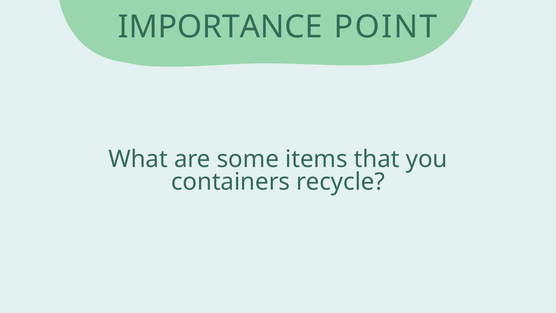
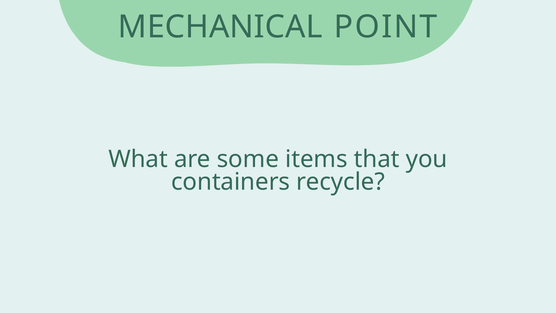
IMPORTANCE: IMPORTANCE -> MECHANICAL (220, 27)
